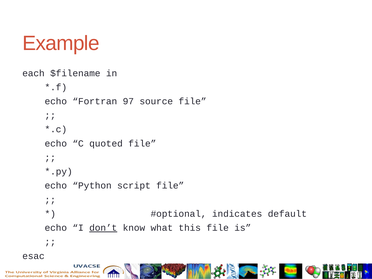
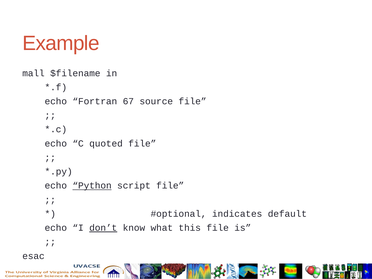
each: each -> mall (33, 73)
97: 97 -> 67 (128, 101)
Python underline: none -> present (92, 186)
